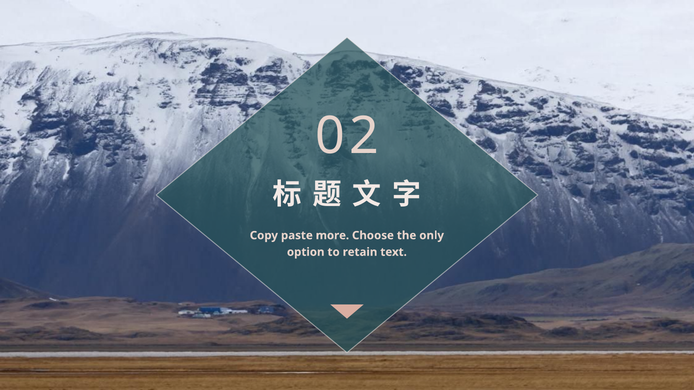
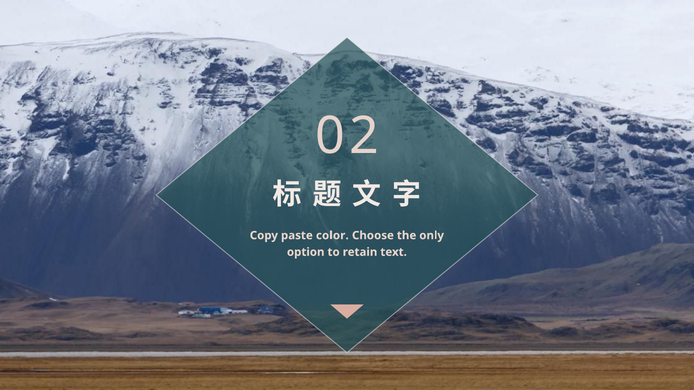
more: more -> color (332, 236)
